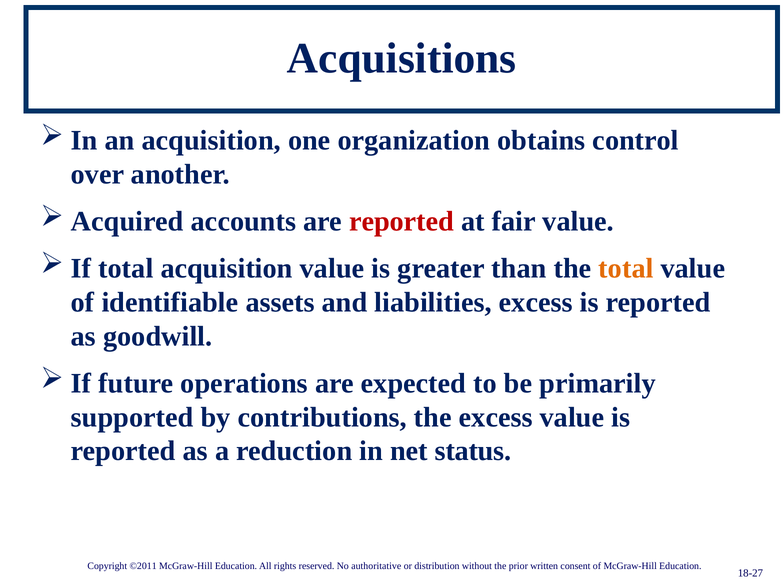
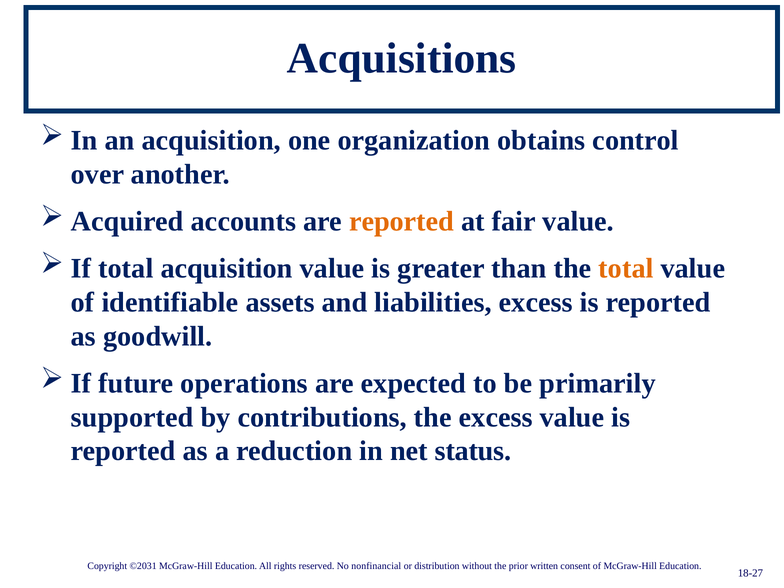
reported colour: red -> orange (402, 221)
©2011: ©2011 -> ©2031 (143, 566)
authoritative: authoritative -> nonfinancial (376, 566)
